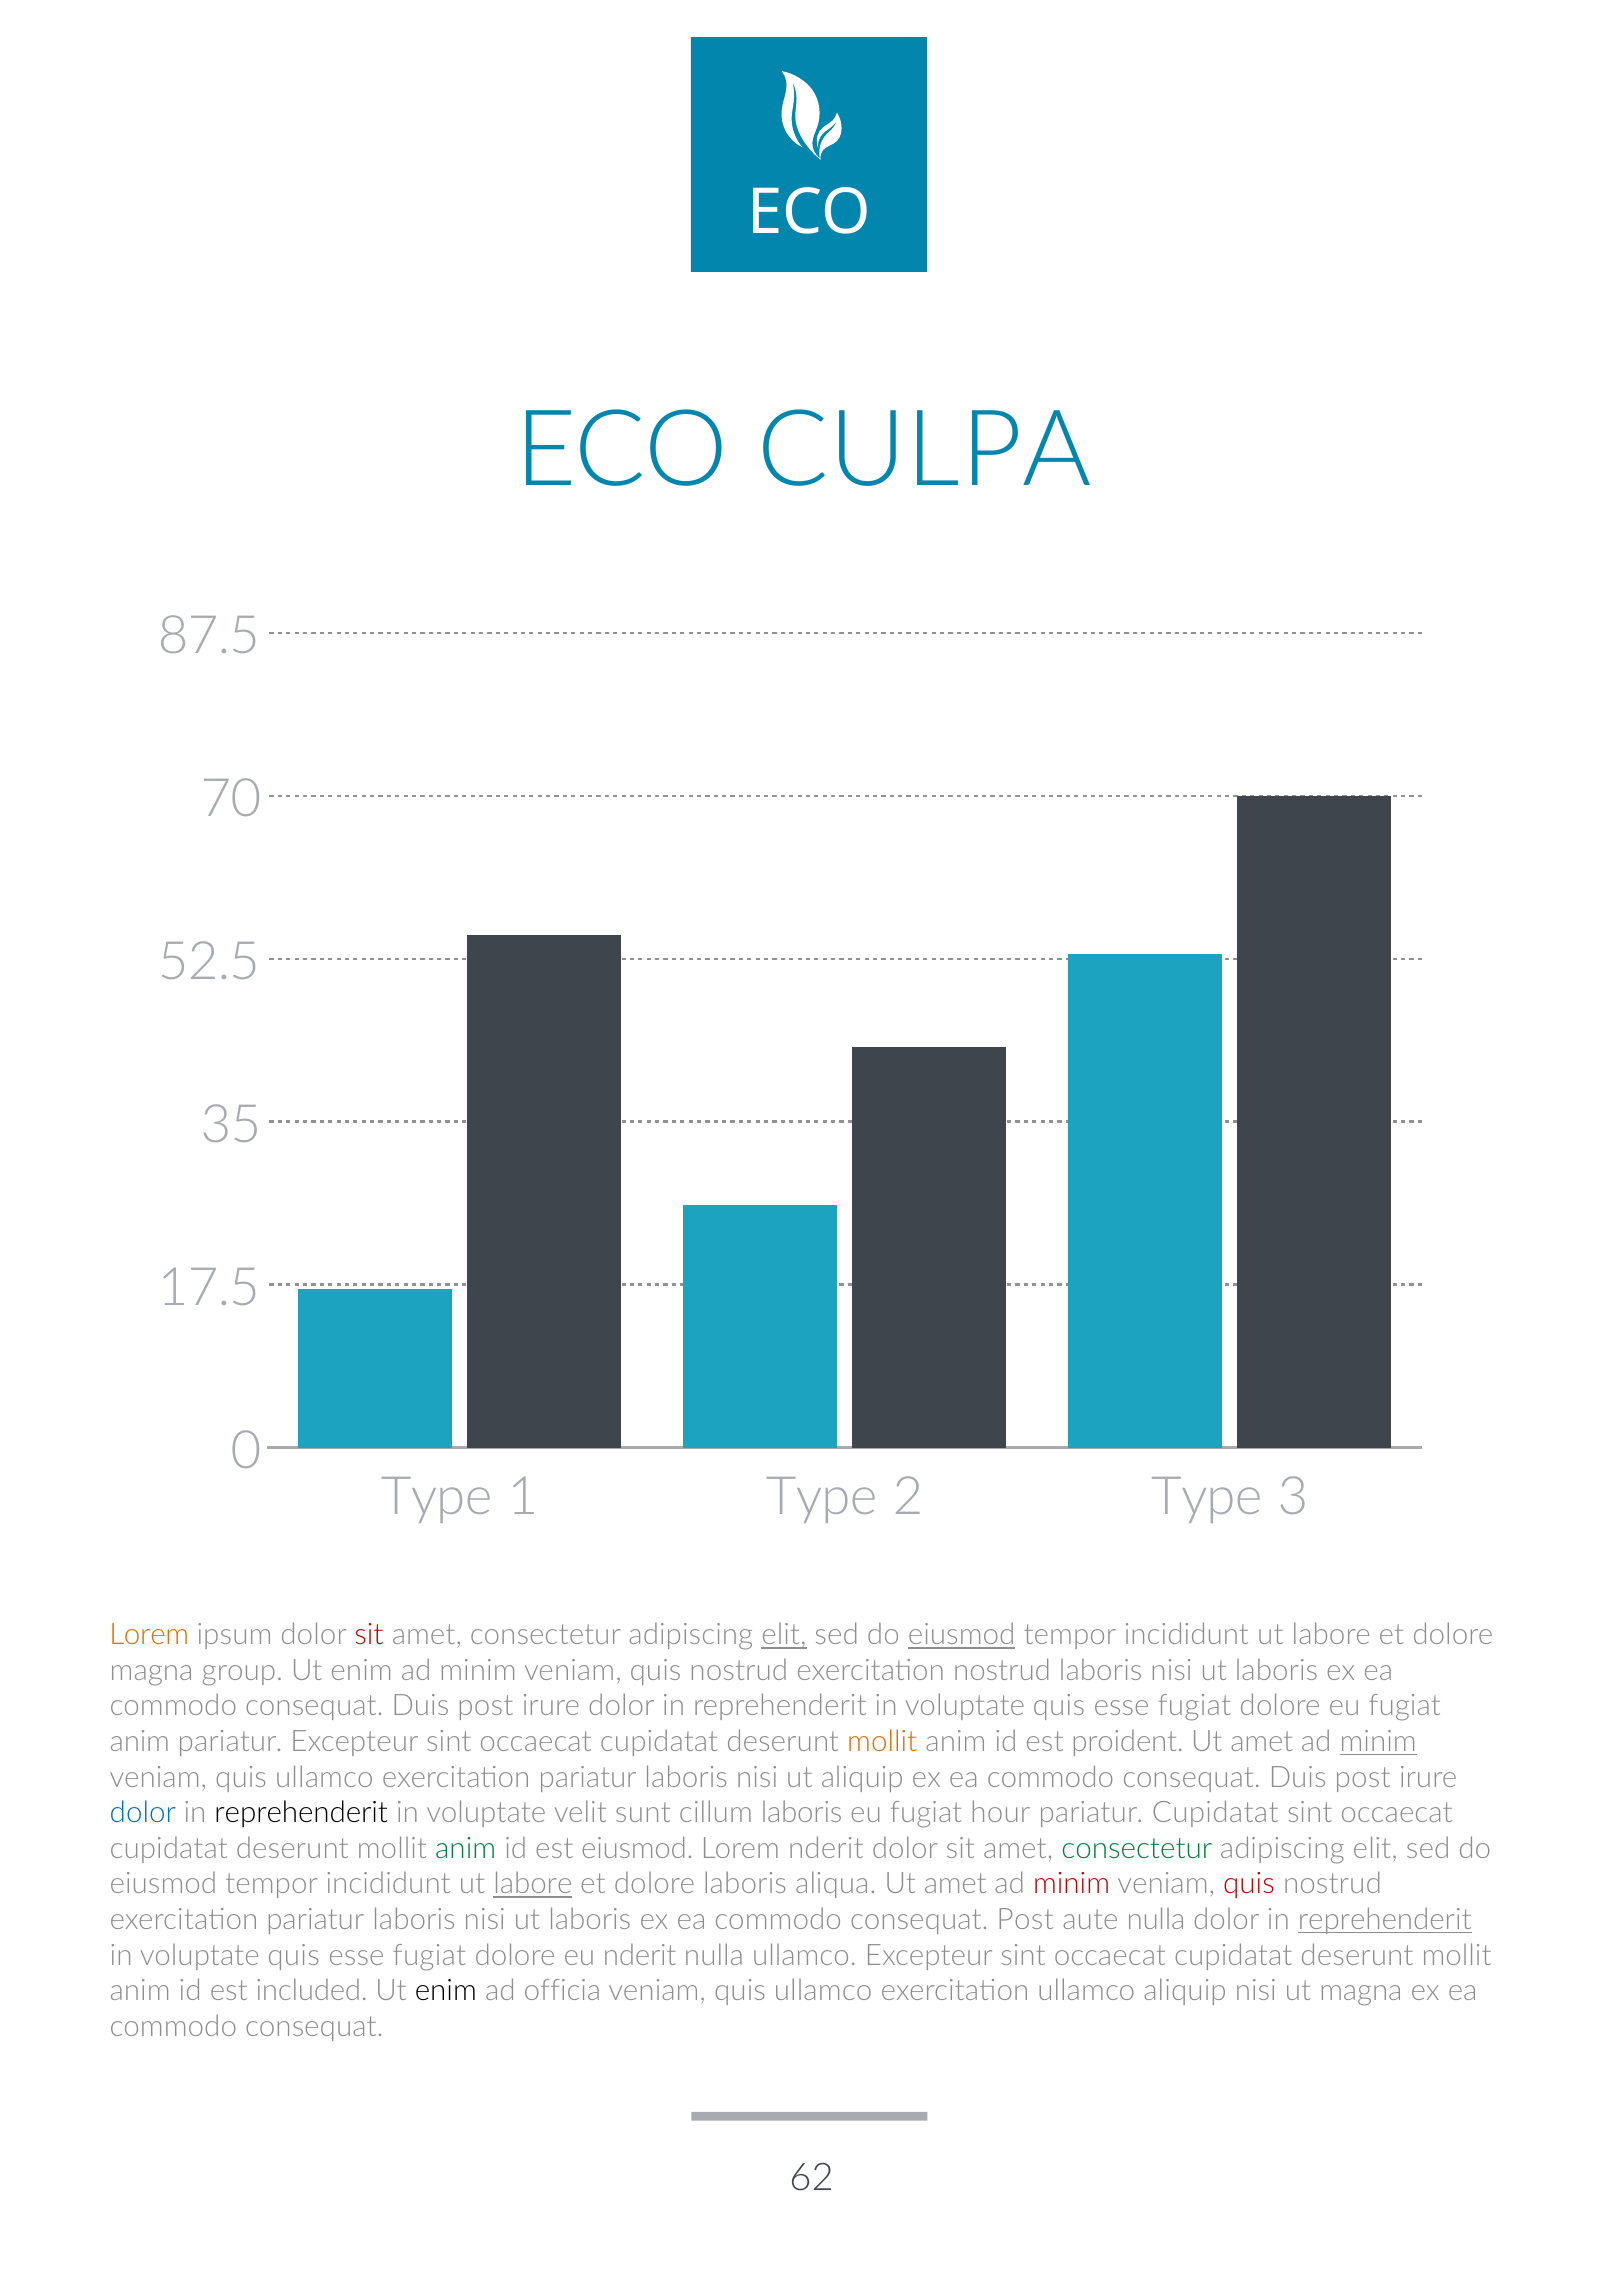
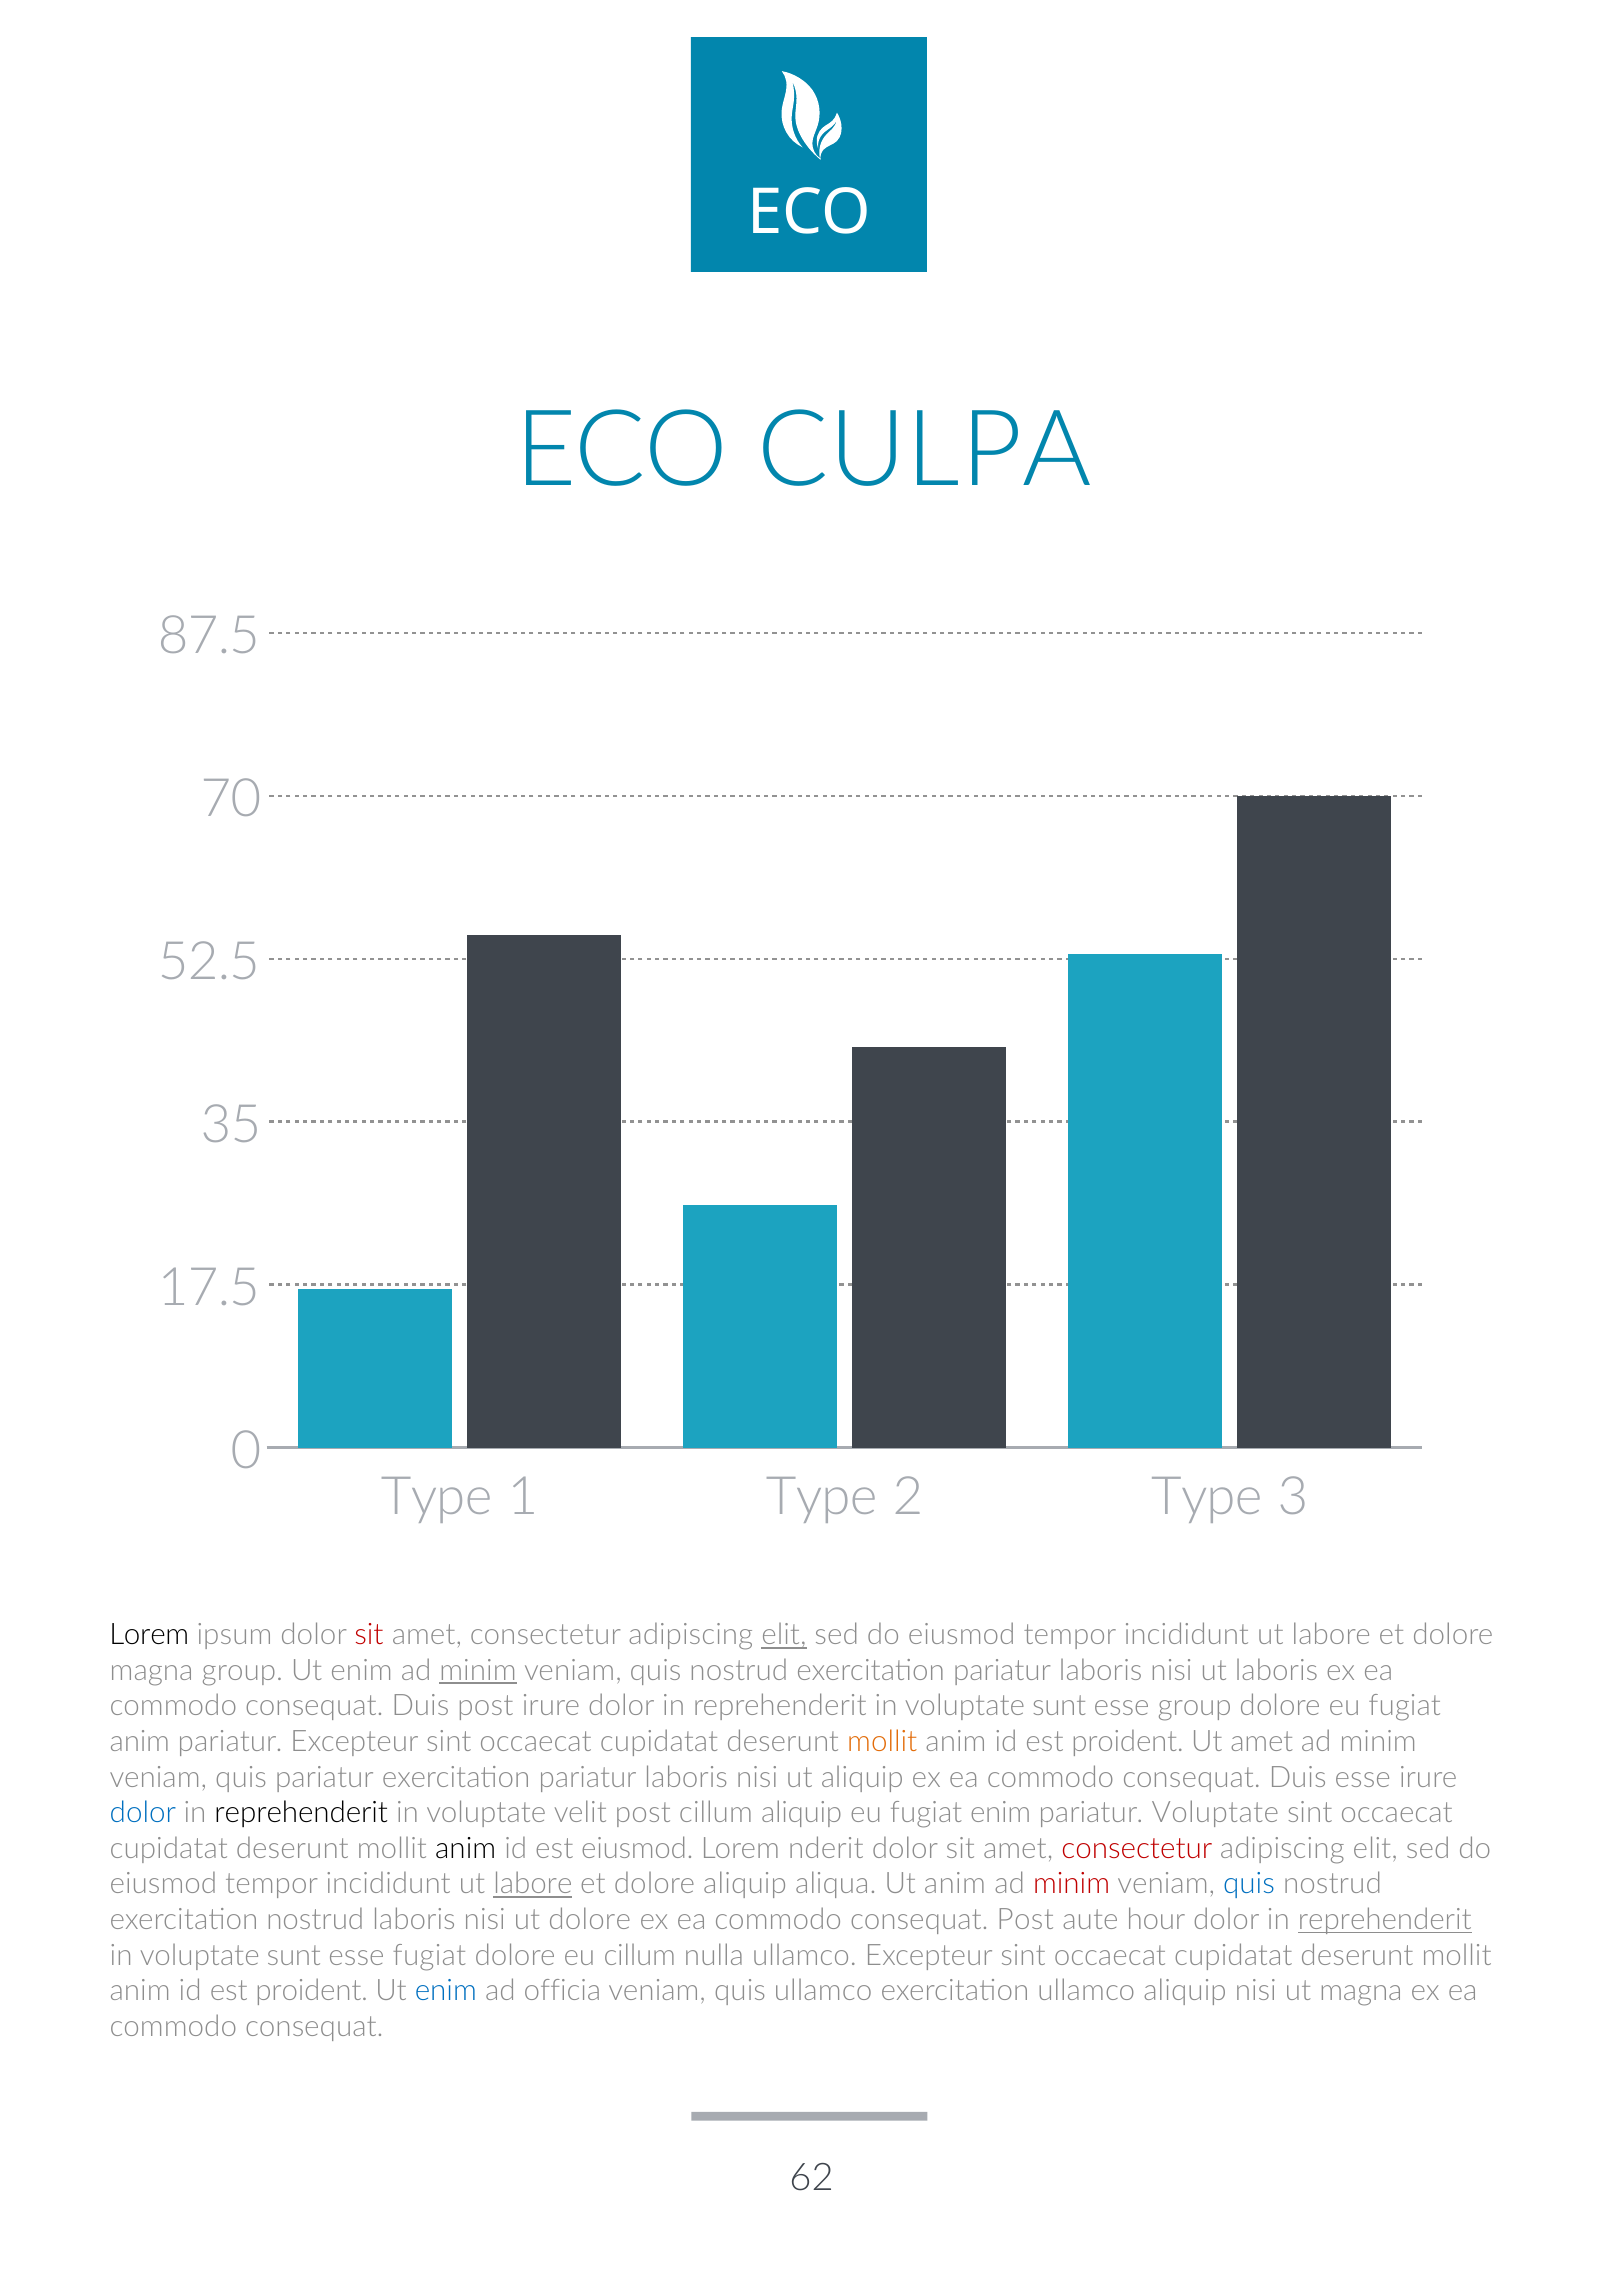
Lorem colour: orange -> black (149, 1635)
eiusmod underline: present -> none (962, 1635)
minim underline: none -> present (478, 1671)
nostrud exercitation nostrud: nostrud -> pariatur (1002, 1671)
quis: quis -> sunt (1059, 1706)
fugiat: fugiat -> group (1195, 1706)
minim underline: present -> none (1378, 1742)
ullamco: ullamco -> pariatur (324, 1777)
post: post -> esse (1363, 1777)
velit sunt: sunt -> post (643, 1813)
cillum laboris: laboris -> aliquip (802, 1813)
fugiat hour: hour -> enim (1001, 1813)
pariatur Cupidatat: Cupidatat -> Voluptate (1215, 1813)
anim colour: green -> black (466, 1849)
consectetur colour: green -> red (1137, 1849)
dolore laboris: laboris -> aliquip (745, 1884)
aliqua Ut amet: amet -> anim (955, 1884)
quis colour: red -> blue (1249, 1884)
pariatur: pariatur -> nostrud (315, 1920)
laboris: laboris -> dolore (590, 1920)
aute nulla: nulla -> hour (1156, 1920)
quis: quis -> sunt (294, 1955)
eu nderit: nderit -> cillum (640, 1955)
included: included -> proident (312, 1991)
enim colour: black -> blue (446, 1991)
